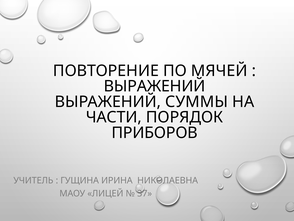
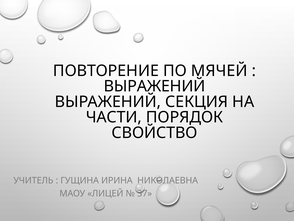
СУММЫ: СУММЫ -> СЕКЦИЯ (197, 102)
ПРИБОРОВ: ПРИБОРОВ -> СВОЙСТВО (155, 132)
